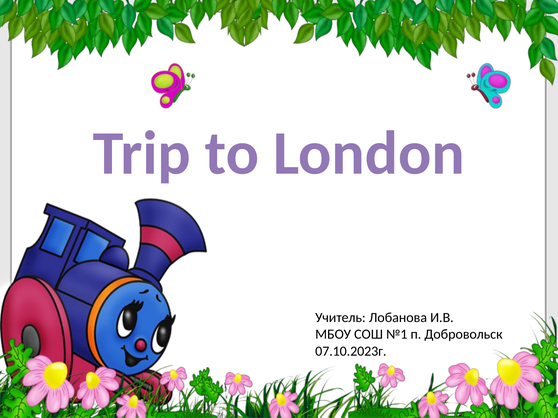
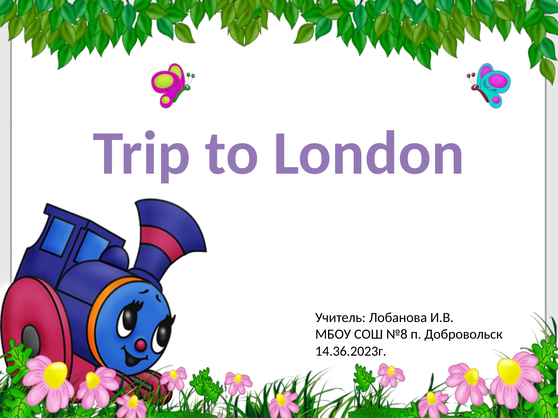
№1: №1 -> №8 (397, 335)
07.10.2023г: 07.10.2023г -> 14.36.2023г (351, 352)
